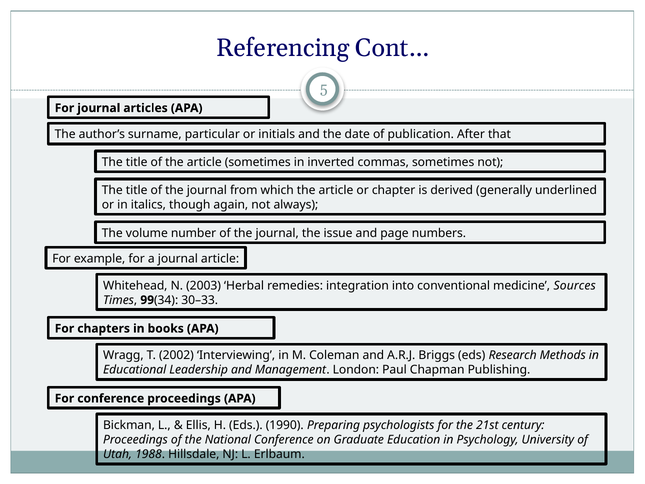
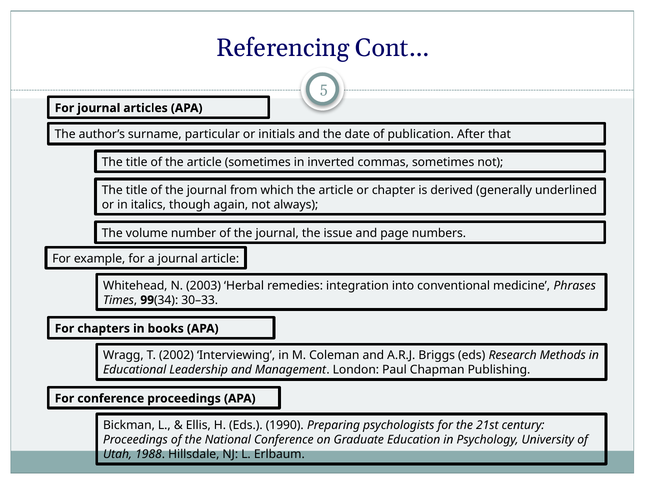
Sources: Sources -> Phrases (575, 285)
